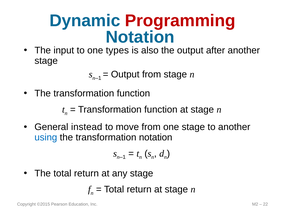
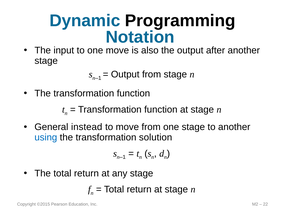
Programming colour: red -> black (180, 21)
one types: types -> move (117, 50)
transformation notation: notation -> solution (156, 137)
